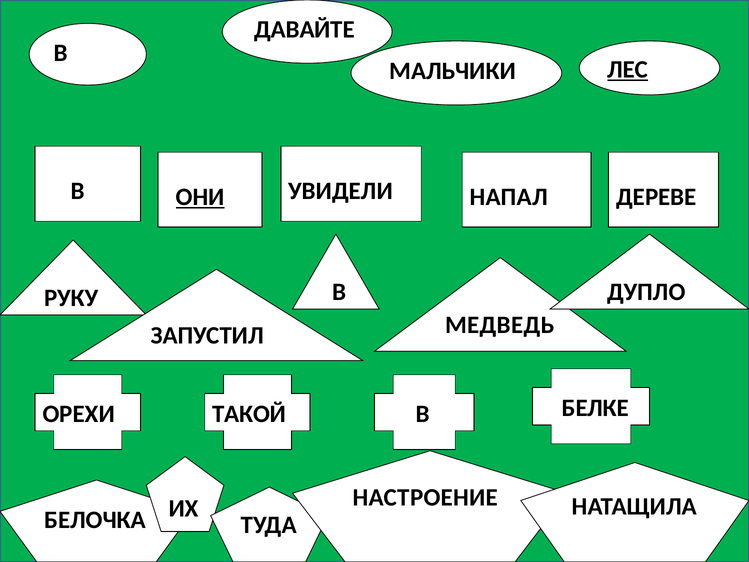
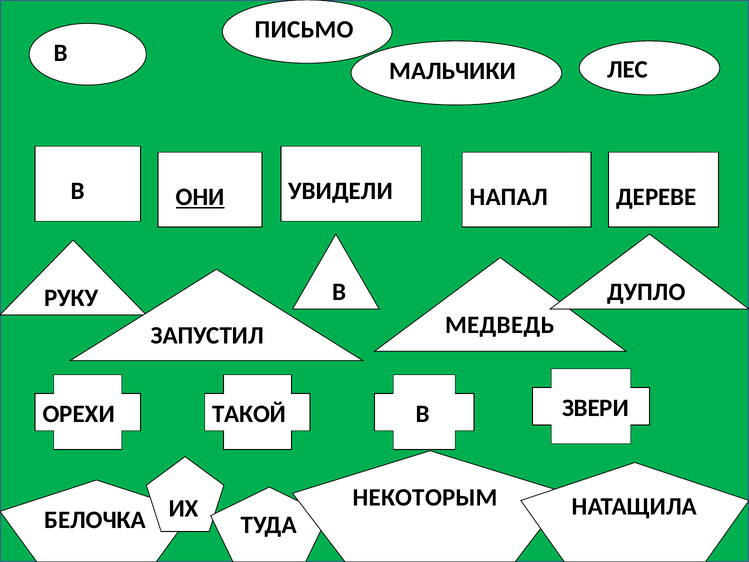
ДАВАЙТЕ: ДАВАЙТЕ -> ПИСЬМО (304, 30)
ЛЕС underline: present -> none (628, 69)
БЕЛКЕ: БЕЛКЕ -> ЗВЕРИ (595, 408)
НАСТРОЕНИЕ: НАСТРОЕНИЕ -> НЕКОТОРЫМ (425, 497)
